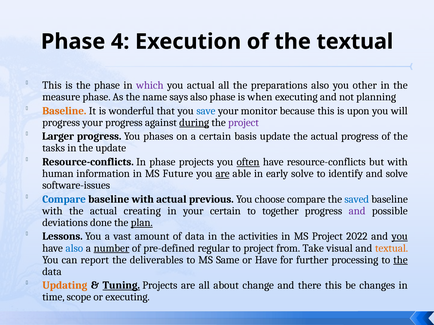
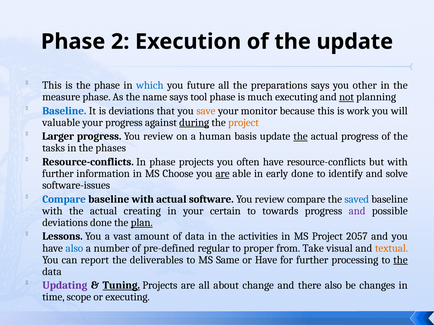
4: 4 -> 2 (120, 42)
the textual: textual -> update (355, 42)
which colour: purple -> blue (150, 85)
you actual: actual -> future (201, 85)
preparations also: also -> says (320, 85)
says also: also -> tool (199, 97)
when: when -> much (260, 97)
not underline: none -> present (346, 97)
Baseline colour: orange -> blue (64, 111)
is wonderful: wonderful -> deviations (131, 111)
save colour: blue -> orange (206, 111)
upon: upon -> work (358, 111)
progress: progress -> valuable (61, 123)
project colour: purple -> orange (243, 123)
progress You phases: phases -> review (158, 137)
a certain: certain -> human (215, 137)
the underline: none -> present (301, 137)
the update: update -> phases (111, 148)
often underline: present -> none (248, 162)
human: human -> further (58, 174)
Future: Future -> Choose (178, 174)
early solve: solve -> done (302, 174)
previous: previous -> software (211, 199)
choose: choose -> review (270, 199)
together: together -> towards (280, 211)
2022: 2022 -> 2057 (357, 237)
you underline: present -> none (400, 237)
number underline: present -> none (111, 248)
to project: project -> proper (259, 248)
Updating colour: orange -> purple (65, 286)
there this: this -> also (333, 286)
